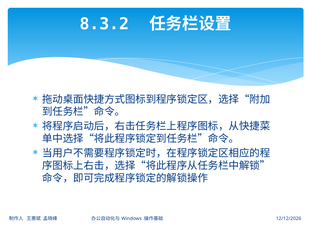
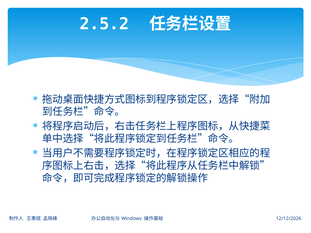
8.3.2: 8.3.2 -> 2.5.2 (104, 24)
